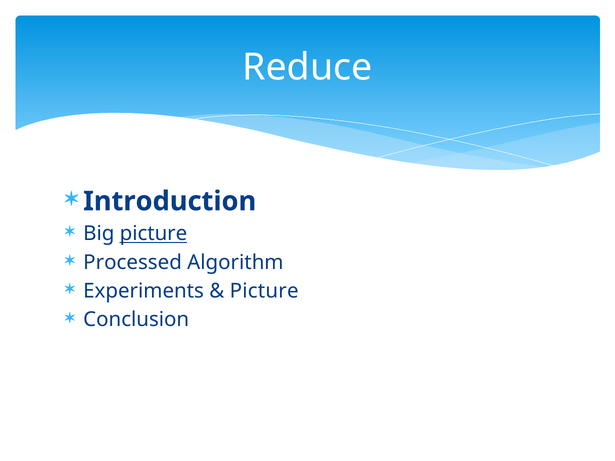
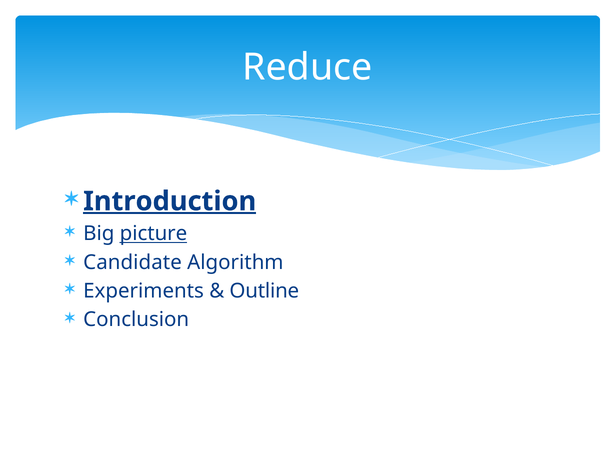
Introduction underline: none -> present (170, 201)
Processed: Processed -> Candidate (133, 262)
Picture: Picture -> Outline (264, 291)
